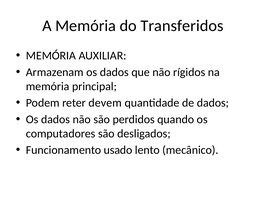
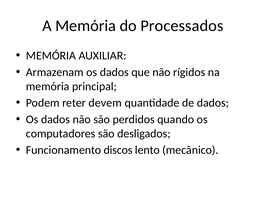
Transferidos: Transferidos -> Processados (182, 26)
usado: usado -> discos (118, 150)
